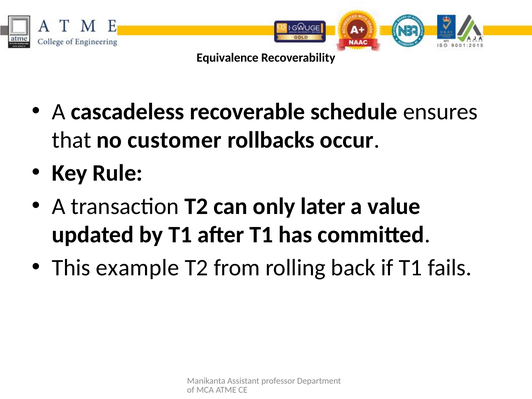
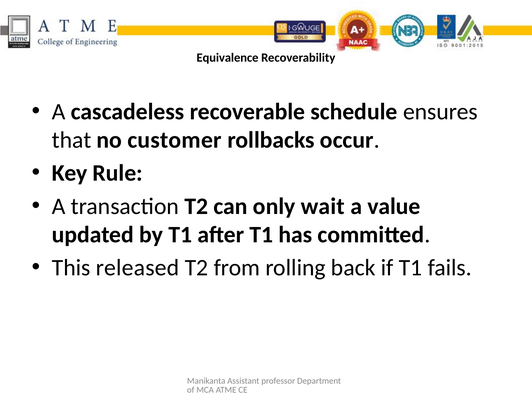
later: later -> wait (323, 206)
example: example -> released (138, 268)
